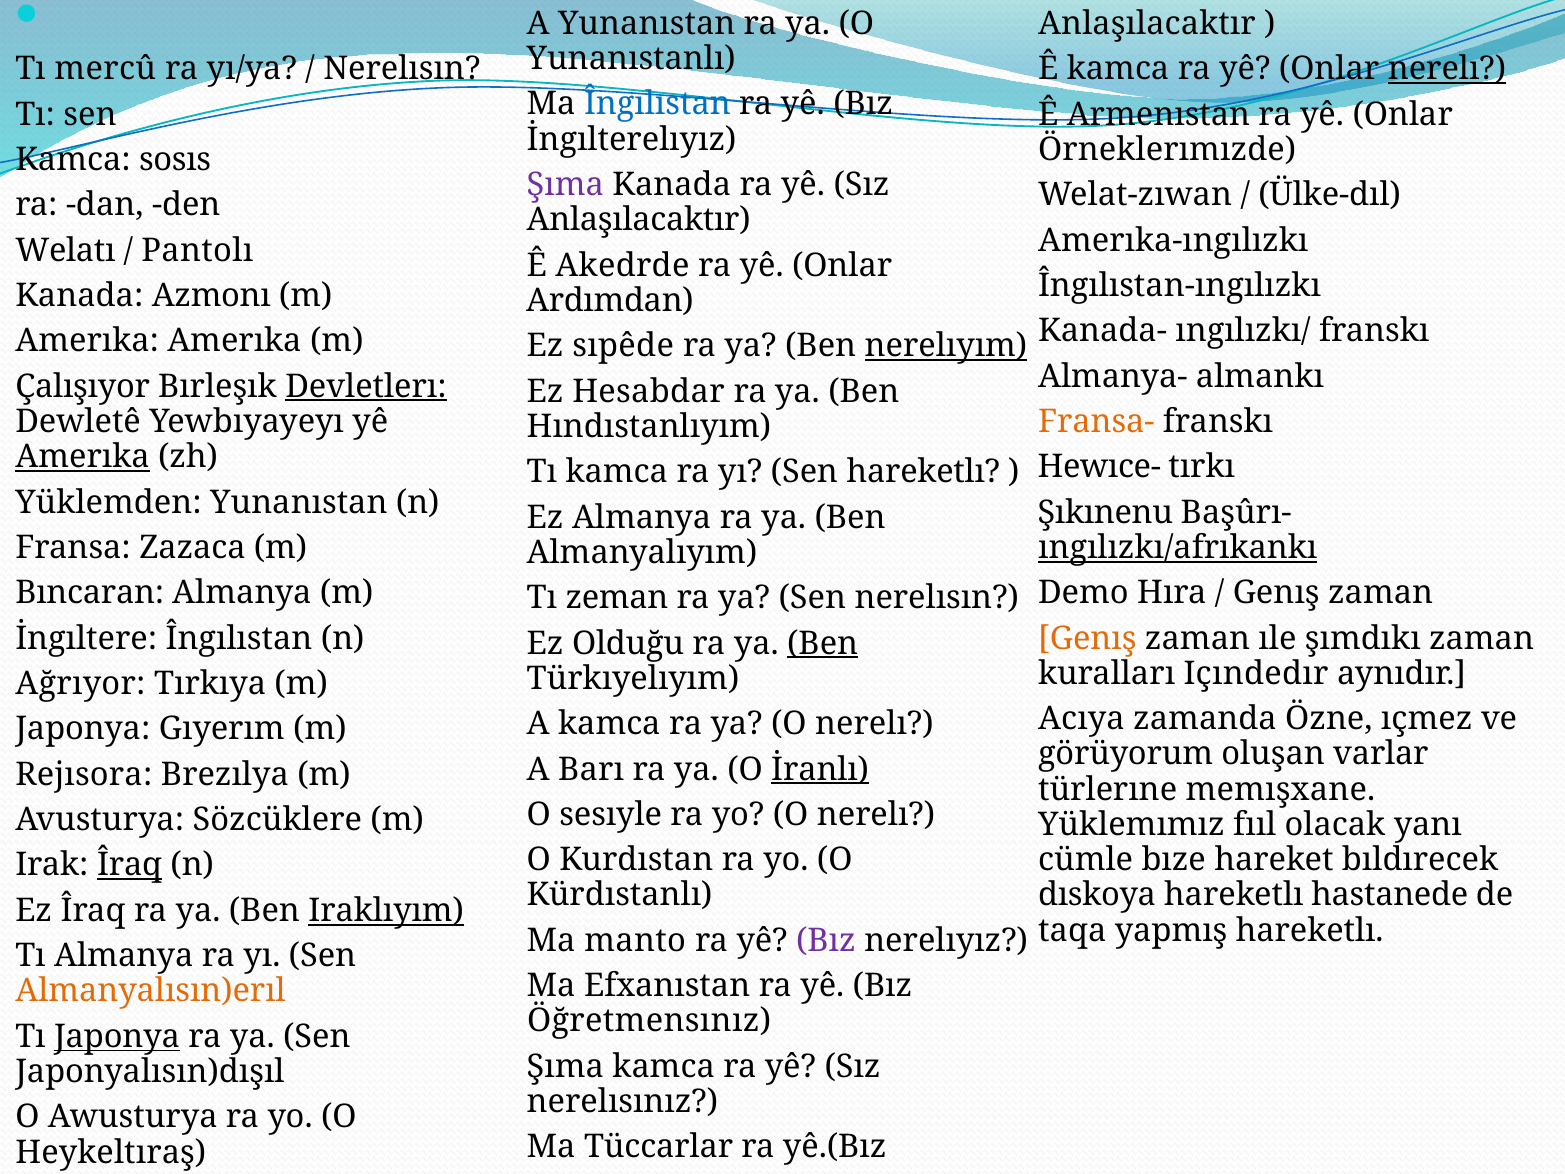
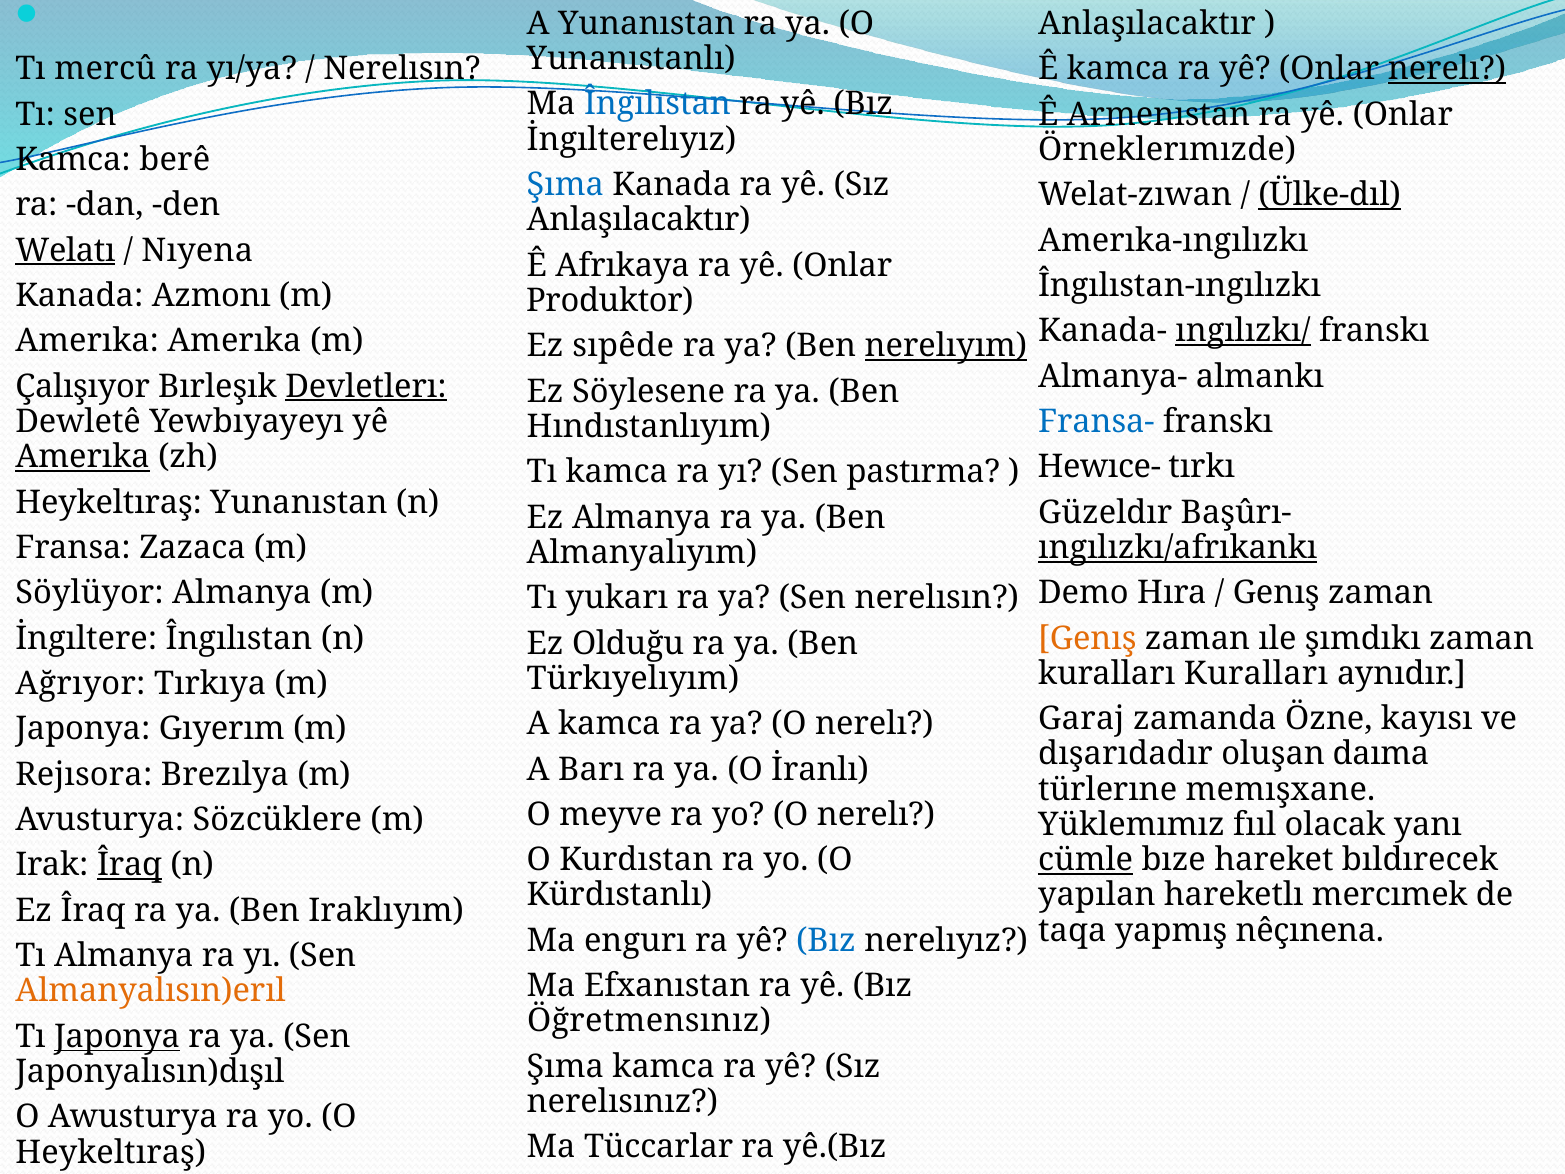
sosıs: sosıs -> berê (175, 160)
Şıma colour: purple -> blue (565, 185)
Ülke-dıl underline: none -> present (1330, 195)
Welatı underline: none -> present (65, 250)
Pantolı: Pantolı -> Nıyena (197, 250)
Akedrde: Akedrde -> Afrıkaya (623, 265)
Ardımdan: Ardımdan -> Produktor (610, 301)
ıngılızkı/ underline: none -> present (1243, 331)
Hesabdar: Hesabdar -> Söylesene (649, 391)
Fransa- colour: orange -> blue (1096, 422)
Sen hareketlı: hareketlı -> pastırma (923, 472)
Yüklemden: Yüklemden -> Heykeltıraş (109, 502)
Şıkınenu: Şıkınenu -> Güzeldır (1105, 512)
Bıncaran: Bıncaran -> Söylüyor (90, 593)
zeman: zeman -> yukarı (617, 598)
Ben underline: present -> none (823, 643)
kuralları Içındedır: Içındedır -> Kuralları (1256, 673)
Acıya: Acıya -> Garaj (1081, 719)
ıçmez: ıçmez -> kayısı (1427, 719)
görüyorum: görüyorum -> dışarıdadır (1125, 754)
varlar: varlar -> daıma (1381, 754)
İranlı underline: present -> none (820, 769)
sesıyle: sesıyle -> meyve (611, 814)
cümle underline: none -> present (1086, 860)
dıskoya: dıskoya -> yapılan (1097, 895)
hastanede: hastanede -> mercımek (1390, 895)
Iraklıyım underline: present -> none (386, 910)
yapmış hareketlı: hareketlı -> nêçınena (1310, 930)
manto: manto -> engurı (635, 940)
Bız colour: purple -> blue (826, 940)
